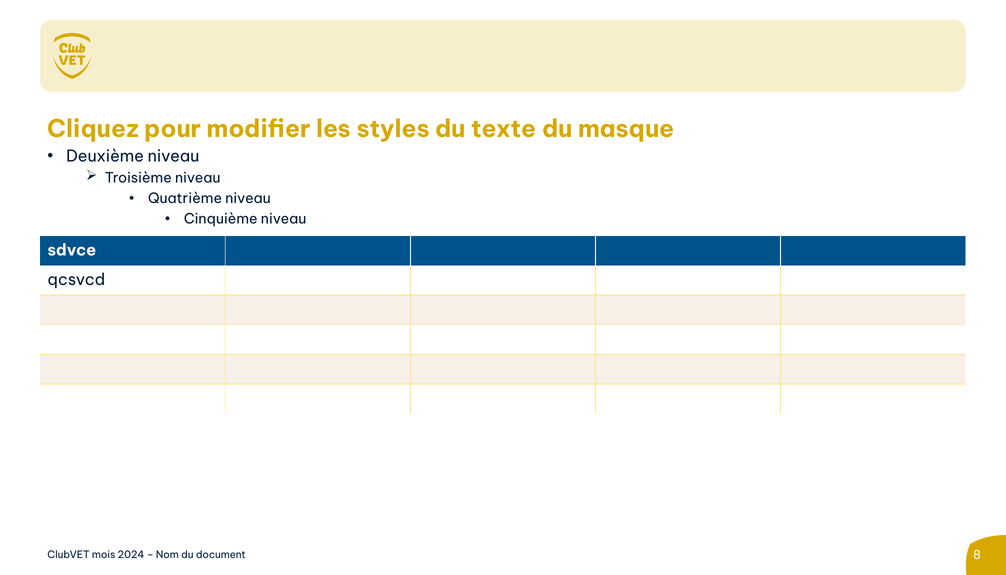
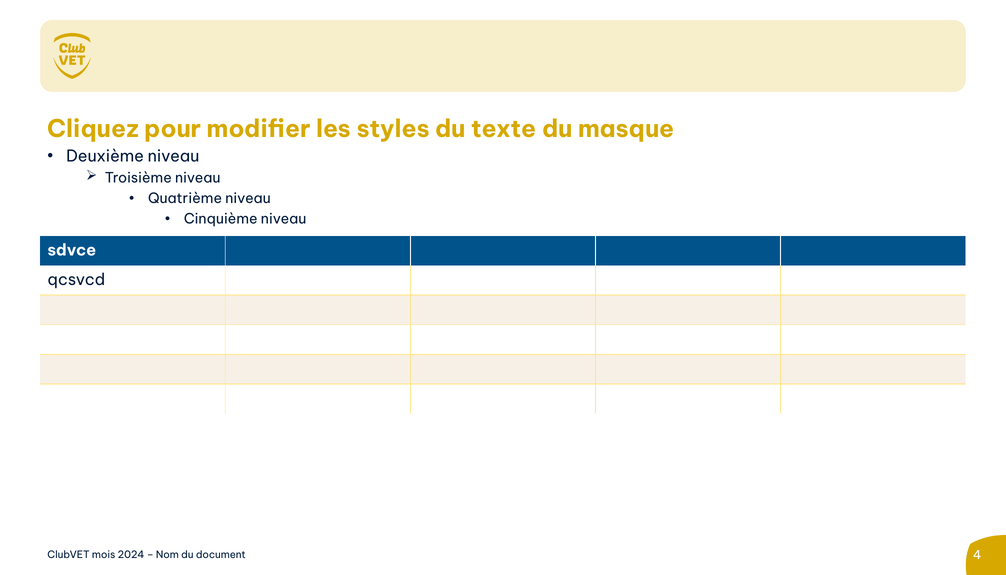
8: 8 -> 4 (977, 555)
